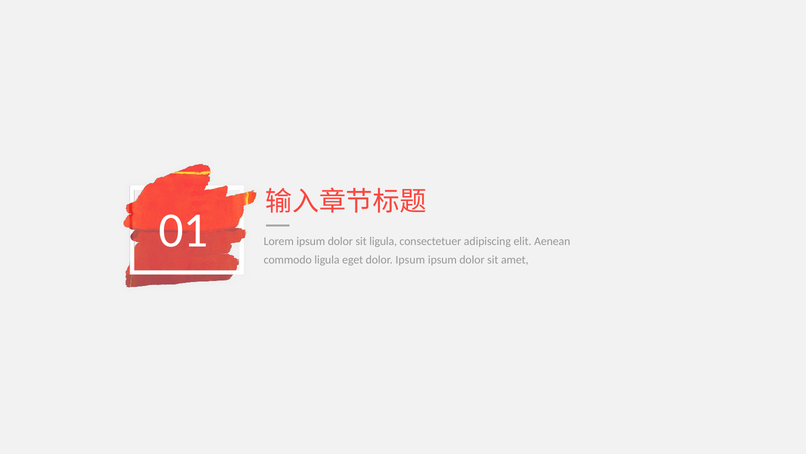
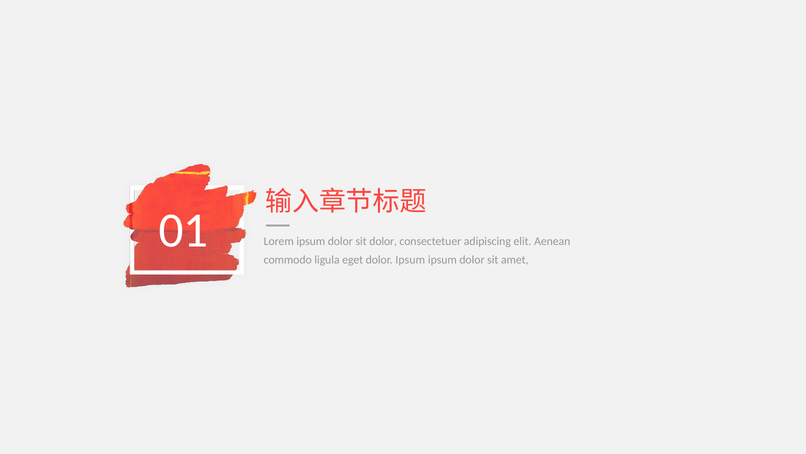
sit ligula: ligula -> dolor (383, 241)
